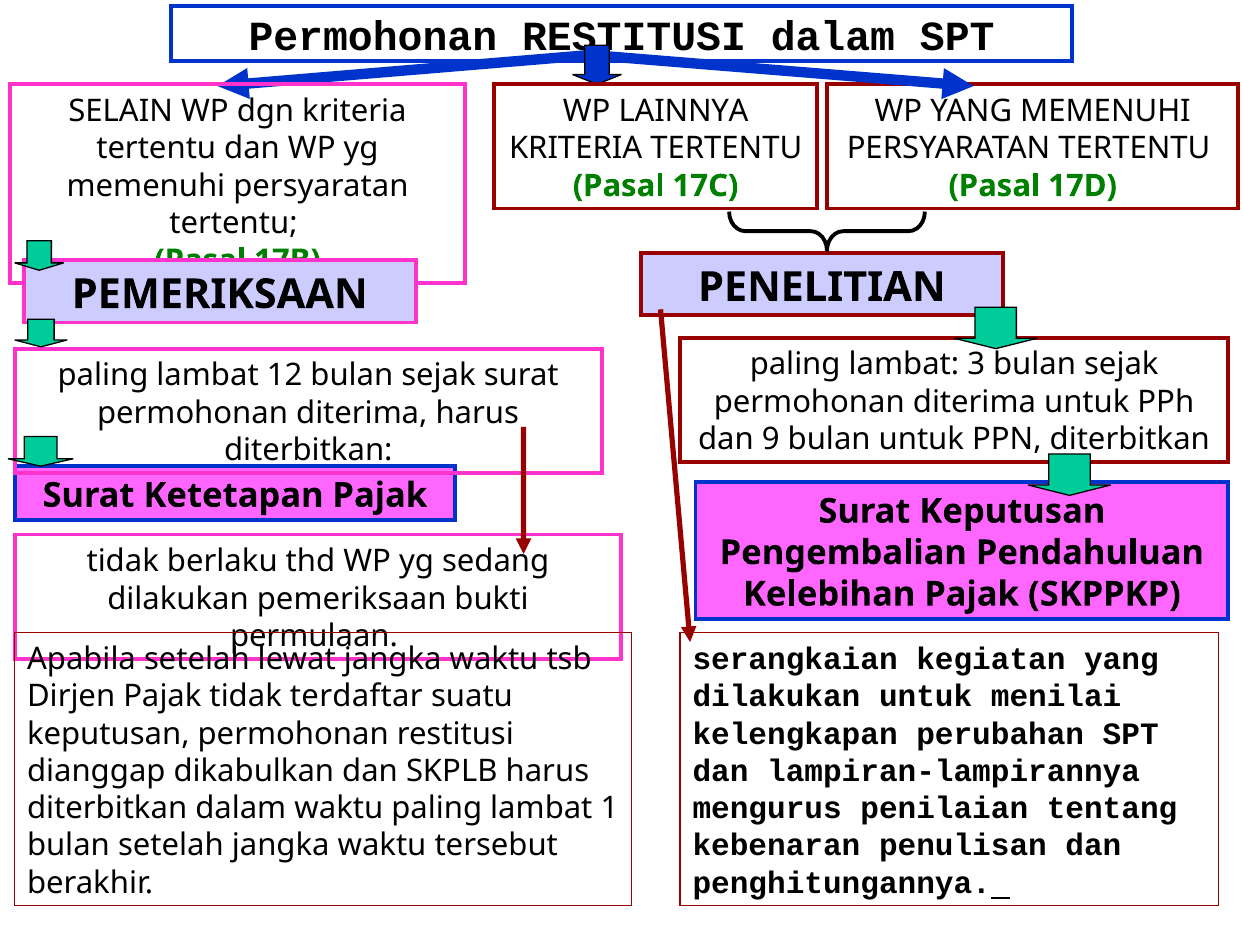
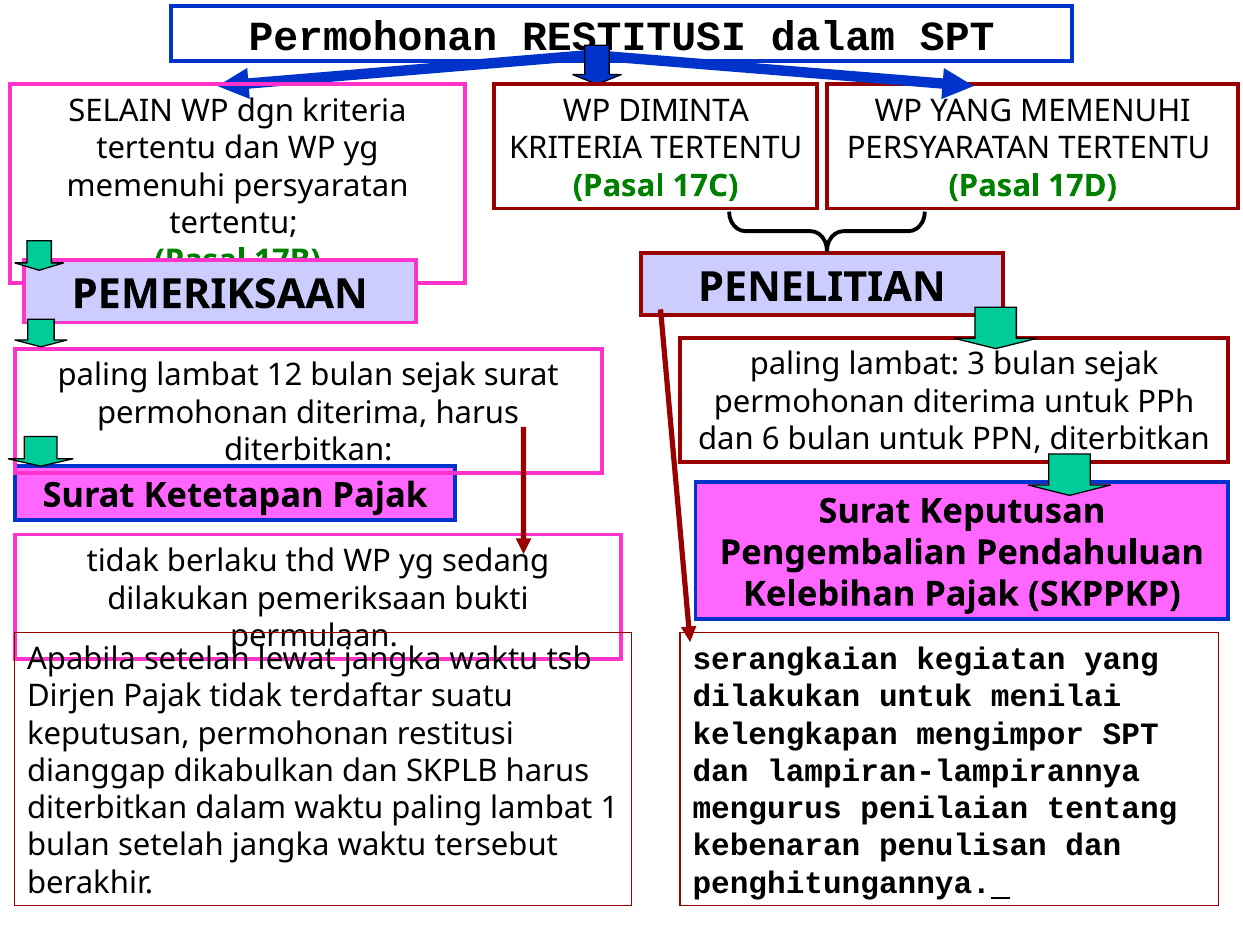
LAINNYA: LAINNYA -> DIMINTA (684, 111)
9: 9 -> 6 (771, 439)
perubahan: perubahan -> mengimpor (1000, 734)
